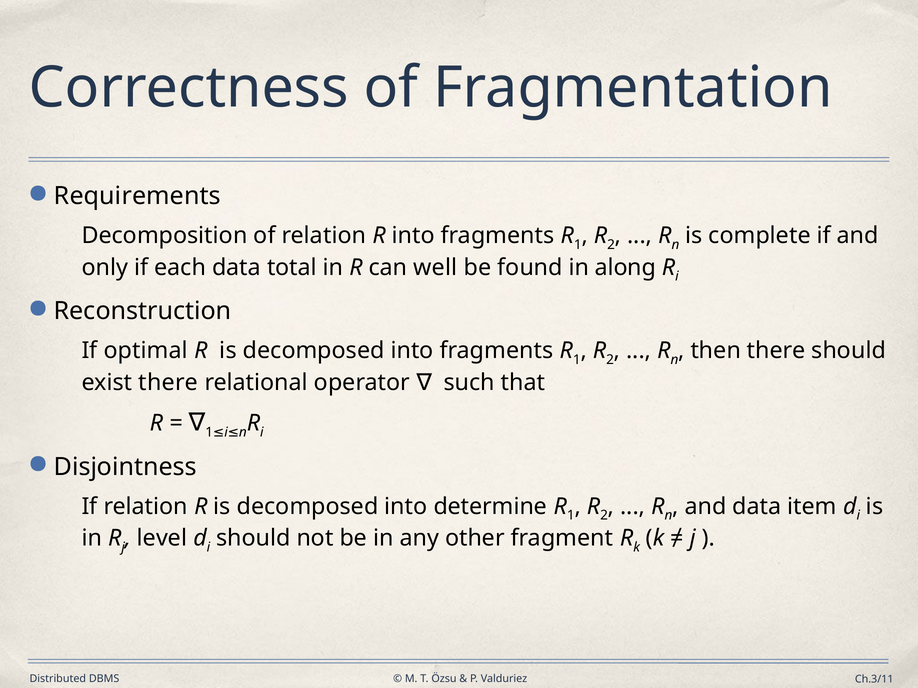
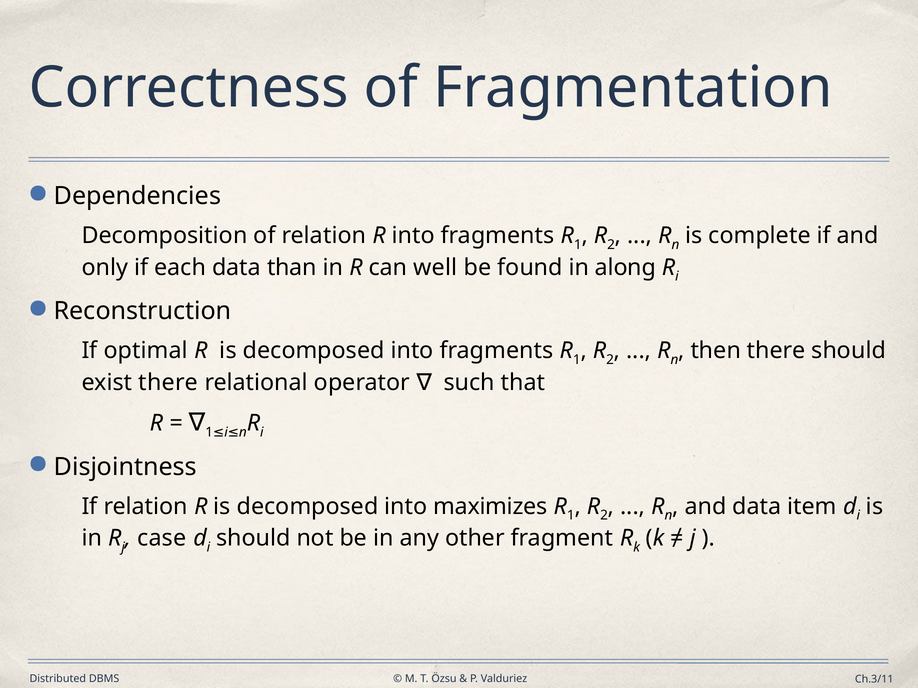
Requirements: Requirements -> Dependencies (137, 196)
total: total -> than (292, 268)
determine: determine -> maximizes (490, 507)
level: level -> case (162, 539)
